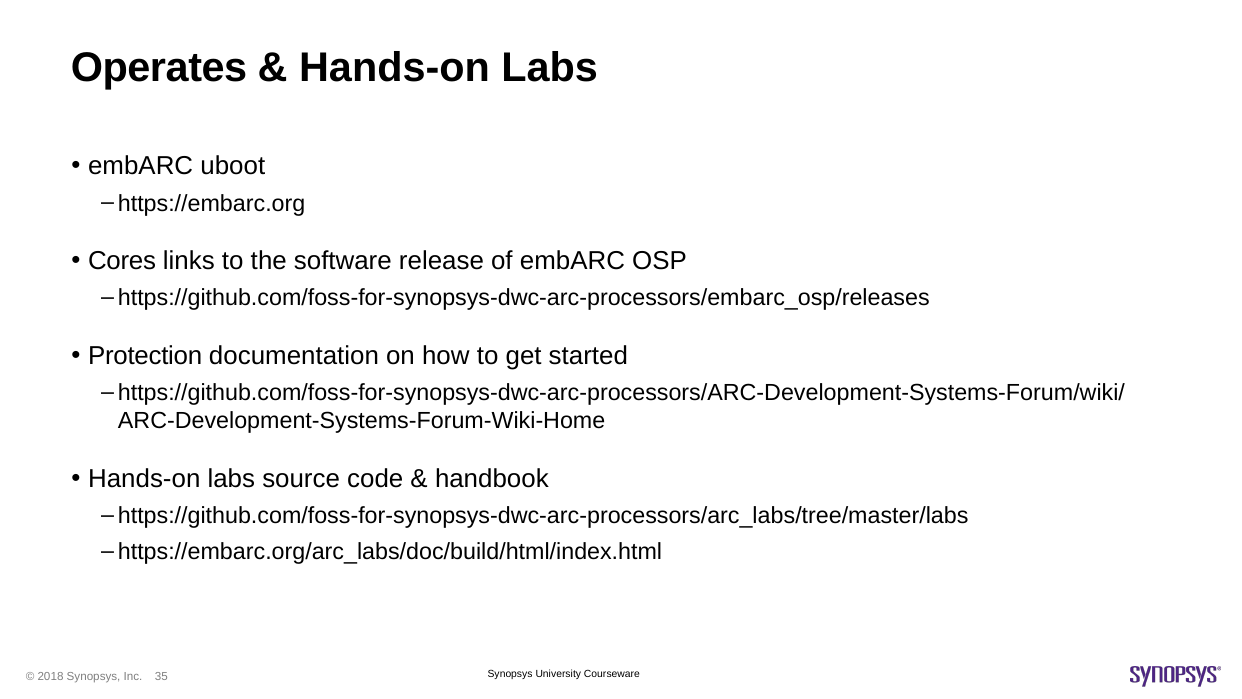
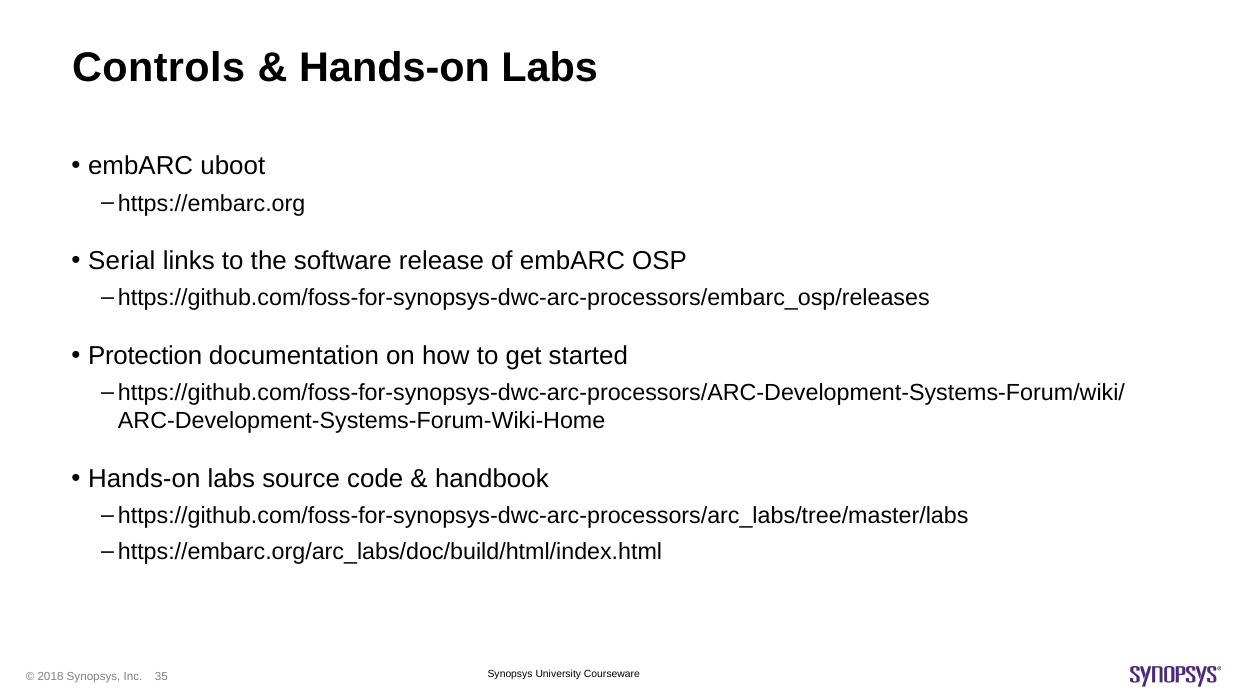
Operates: Operates -> Controls (159, 68)
Cores: Cores -> Serial (122, 261)
